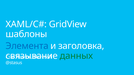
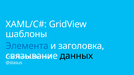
данных colour: green -> black (76, 56)
